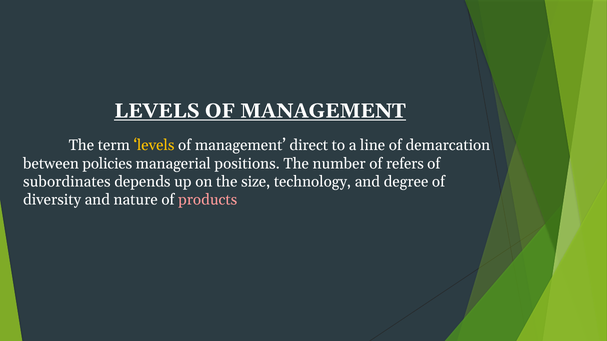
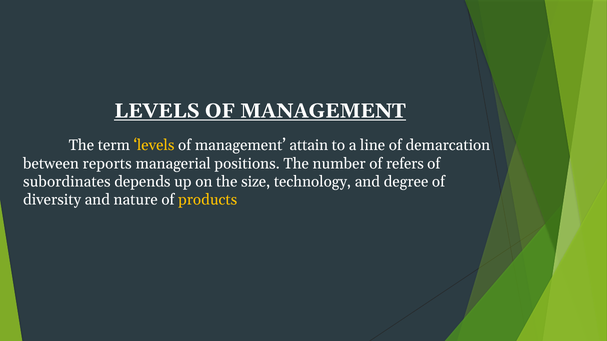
direct: direct -> attain (309, 146)
policies: policies -> reports (107, 164)
products colour: pink -> yellow (208, 200)
